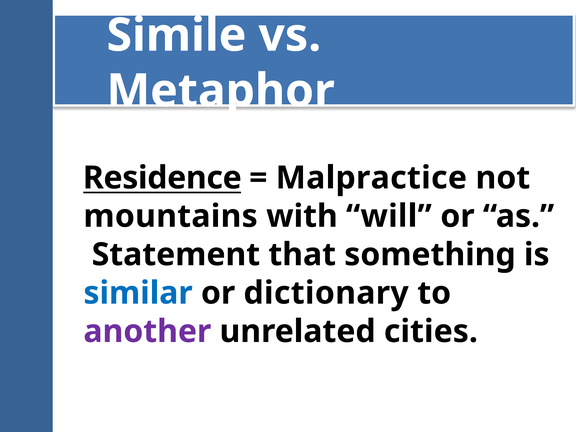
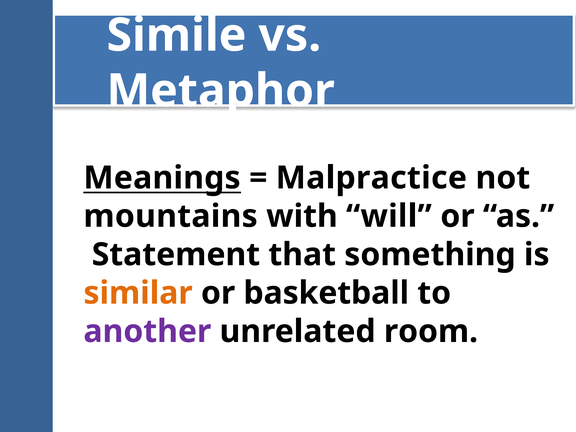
Residence: Residence -> Meanings (162, 178)
similar colour: blue -> orange (138, 293)
dictionary: dictionary -> basketball (326, 293)
cities: cities -> room (431, 331)
